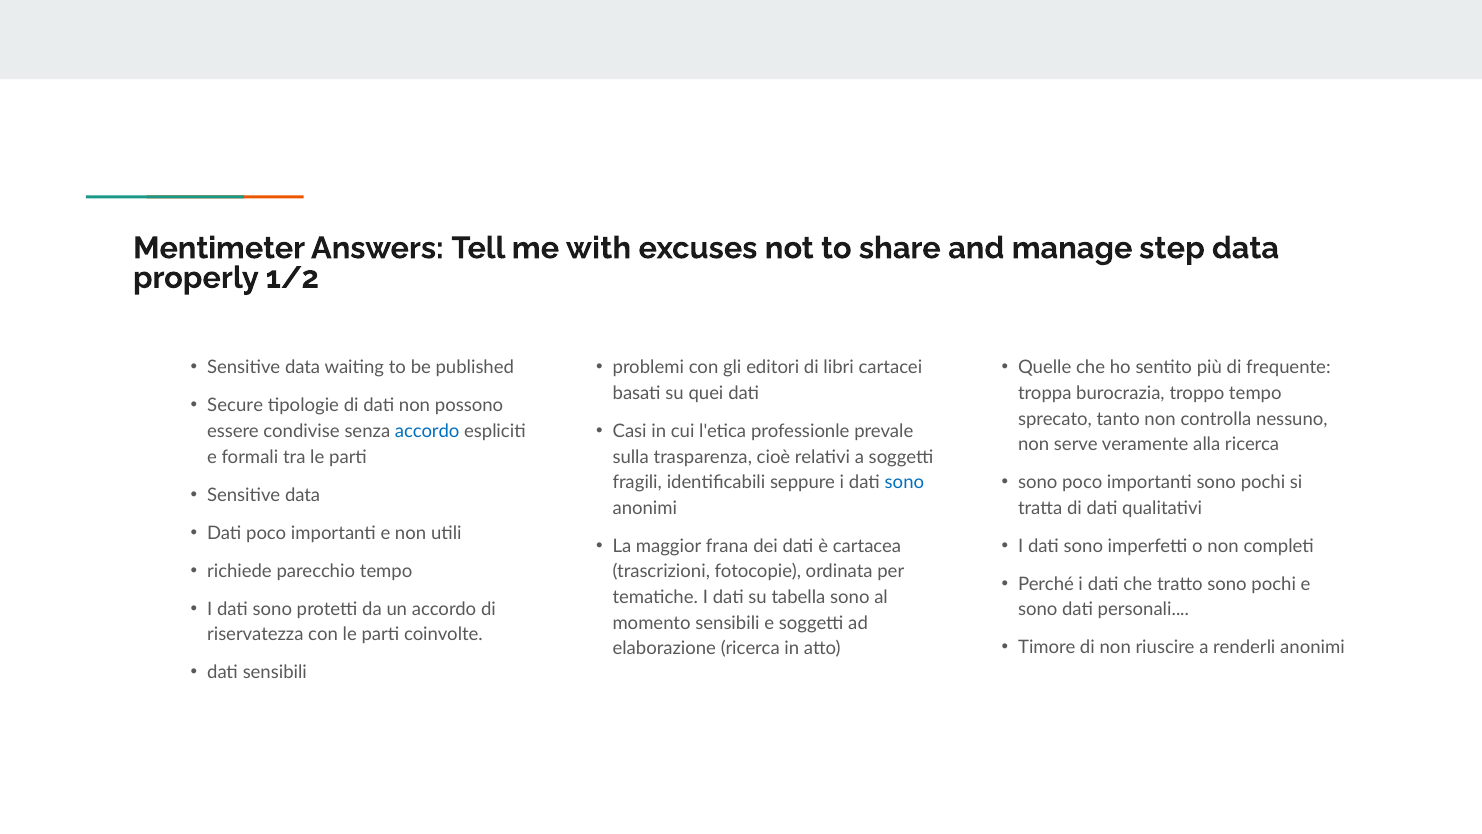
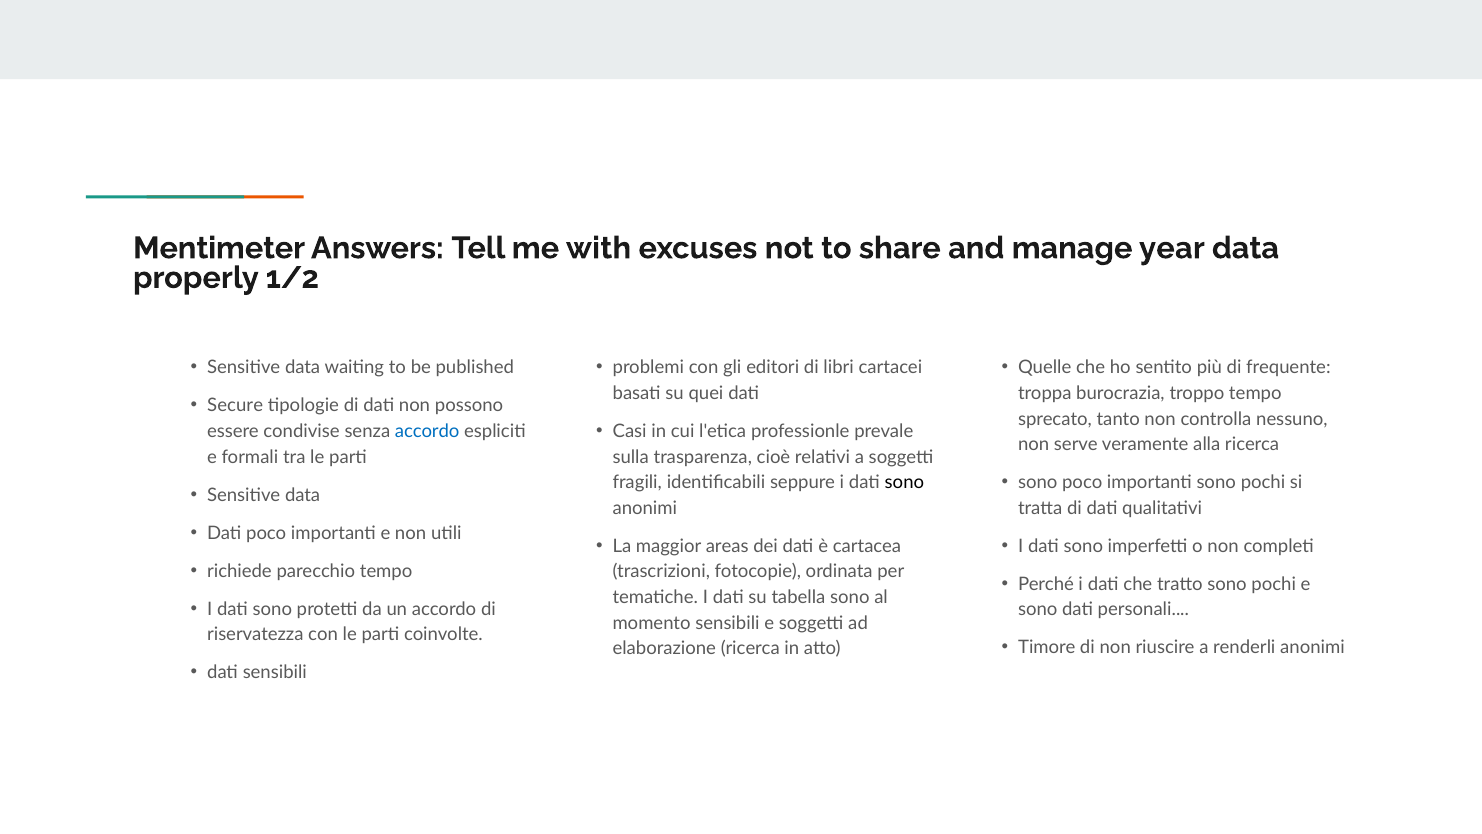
step: step -> year (1172, 248)
sono colour: blue -> black (904, 482)
frana: frana -> areas (727, 546)
